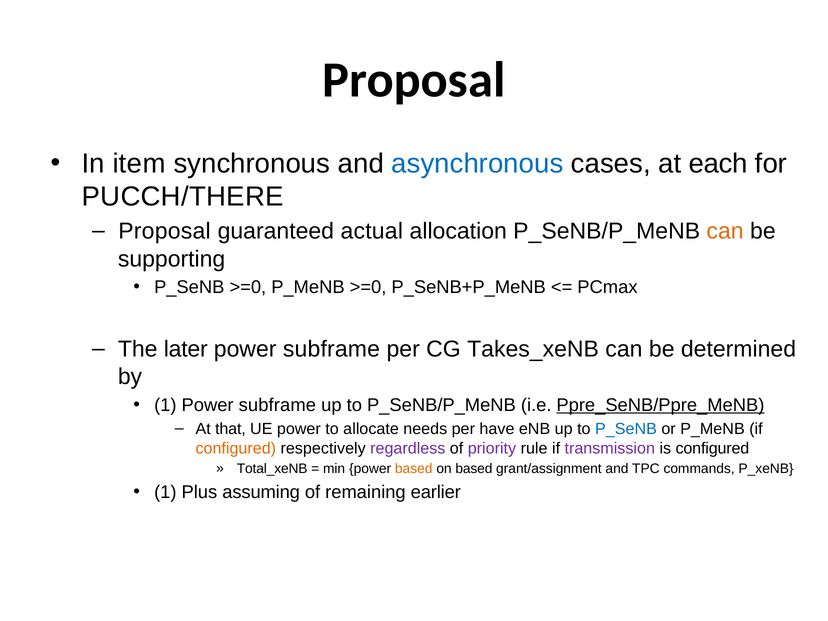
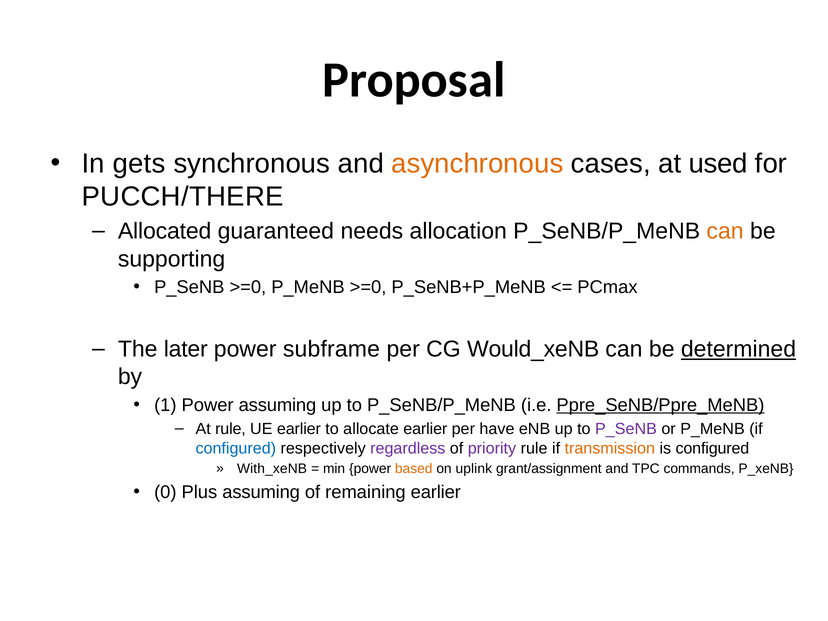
item: item -> gets (139, 164)
asynchronous colour: blue -> orange (477, 164)
each: each -> used (718, 164)
Proposal: Proposal -> Allocated (165, 231)
actual: actual -> needs (372, 231)
Takes_xeNB: Takes_xeNB -> Would_xeNB (533, 349)
determined underline: none -> present (738, 349)
1 Power subframe: subframe -> assuming (277, 405)
At that: that -> rule (230, 429)
UE power: power -> earlier (299, 429)
allocate needs: needs -> earlier (425, 429)
P_SeNB colour: blue -> purple (626, 429)
configured colour: orange -> blue (236, 448)
transmission colour: purple -> orange (610, 448)
Total_xeNB: Total_xeNB -> With_xeNB (272, 469)
on based: based -> uplink (474, 469)
1: 1 -> 0 (165, 492)
